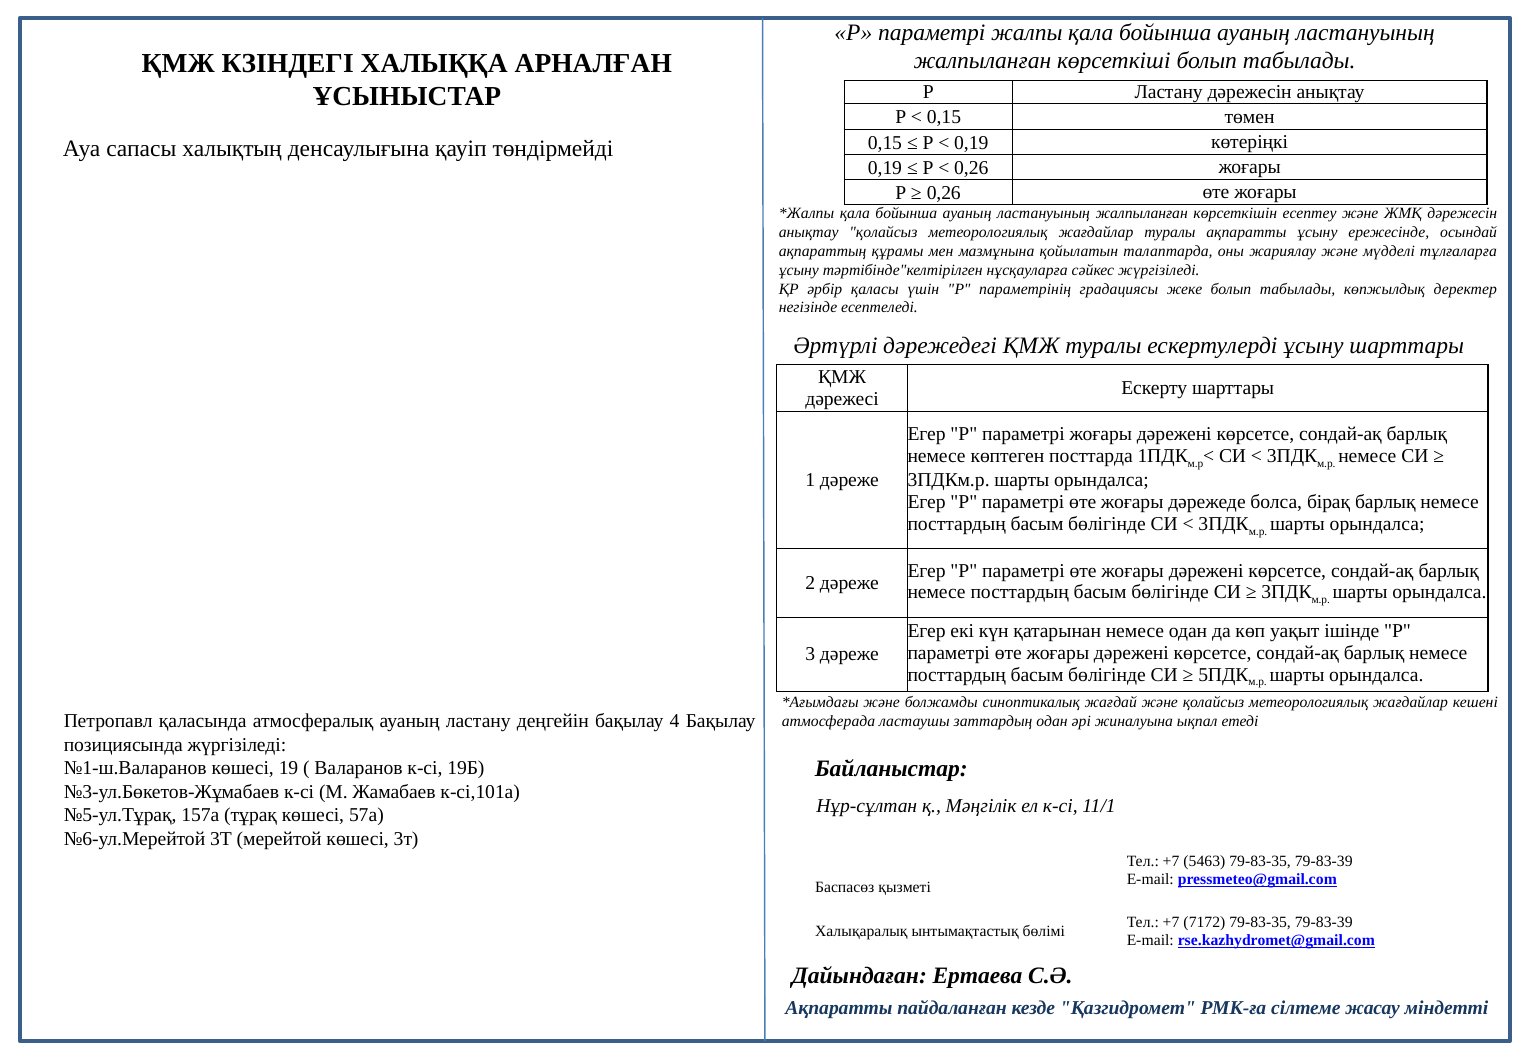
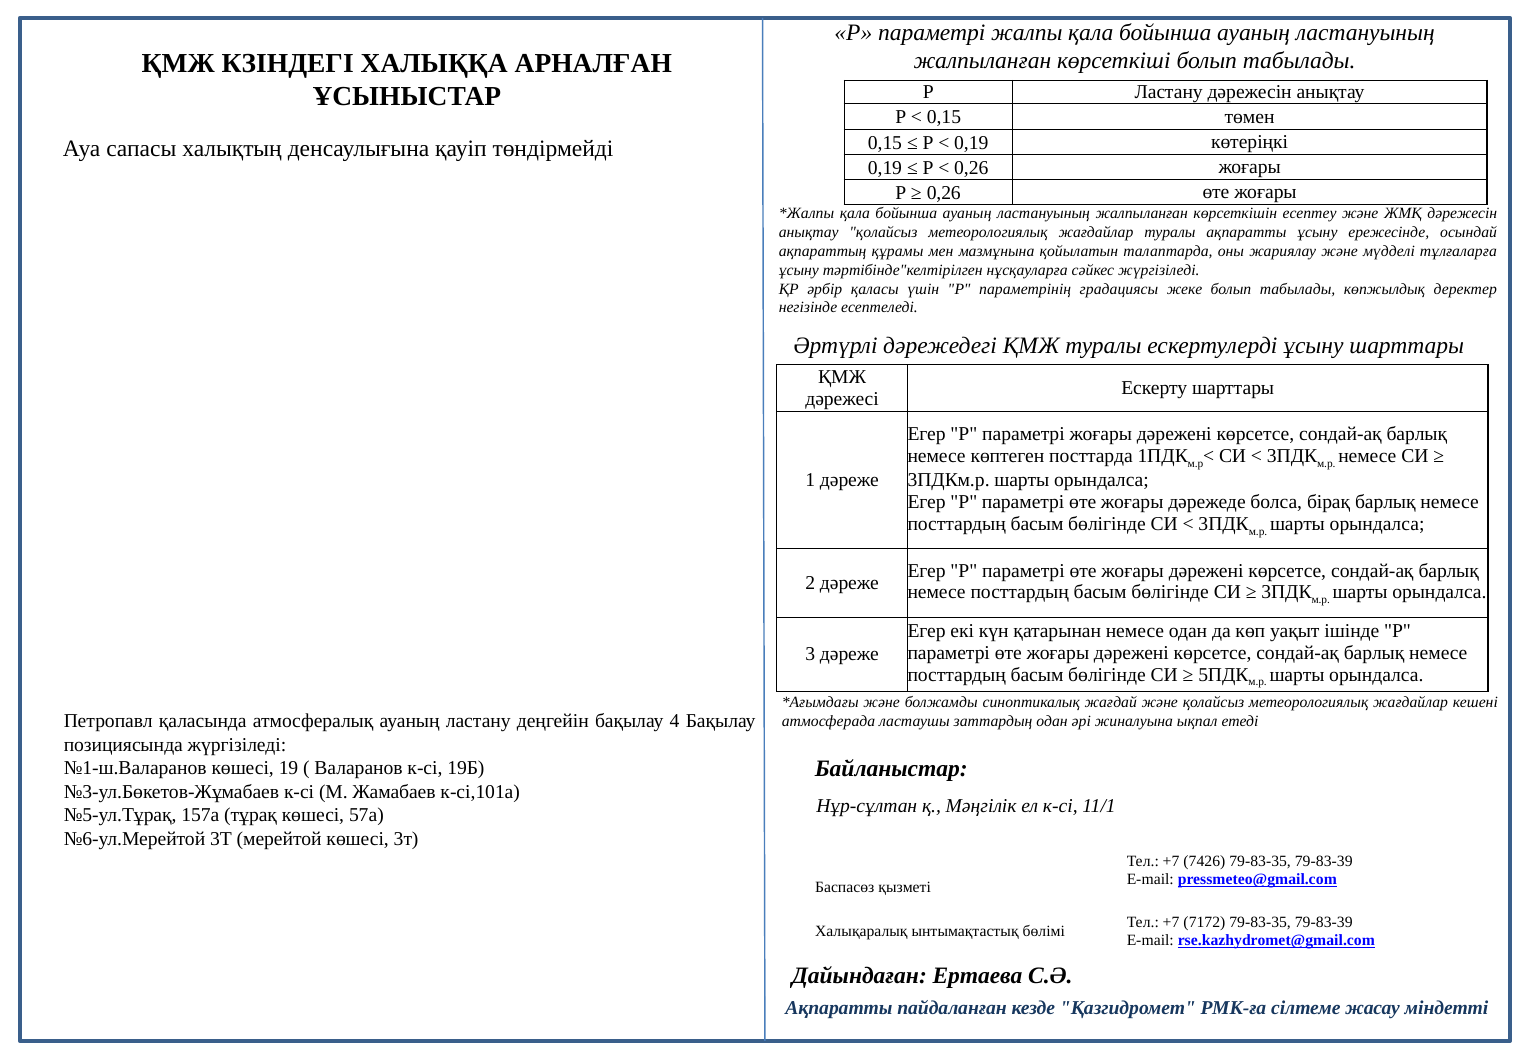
5463: 5463 -> 7426 (1204, 862)
